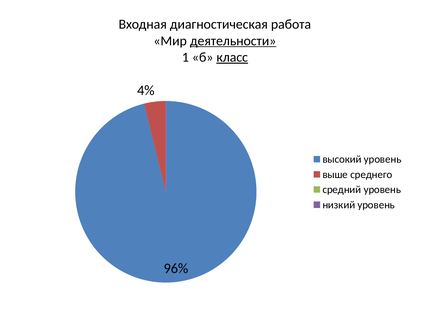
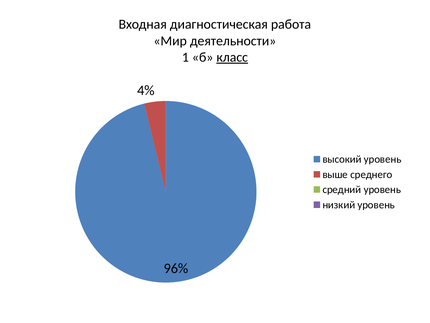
деятельности underline: present -> none (233, 41)
